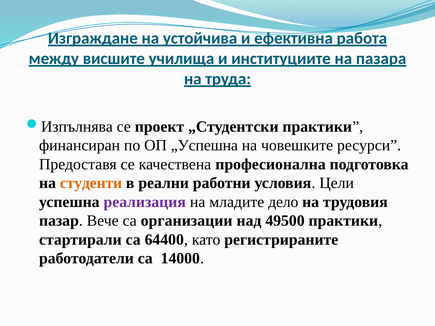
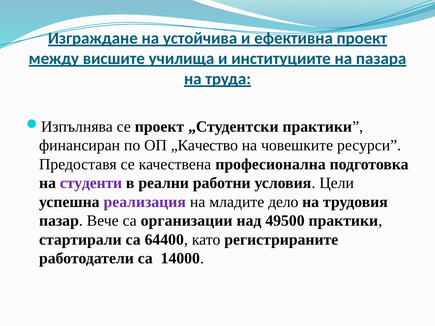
ефективна работа: работа -> проект (362, 38)
„Успешна: „Успешна -> „Качество (204, 146)
студенти colour: orange -> purple (91, 183)
